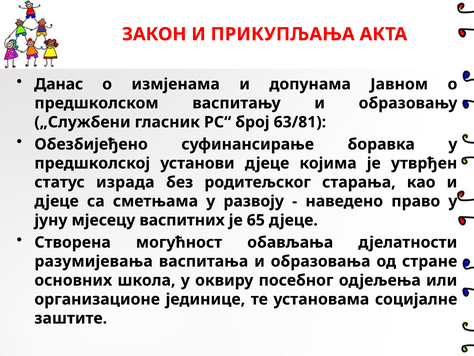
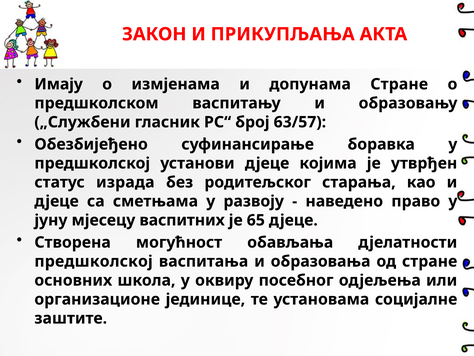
Данас: Данас -> Имају (59, 84)
допунама Јавном: Јавном -> Стране (399, 84)
63/81: 63/81 -> 63/57 (300, 122)
разумијевања: разумијевања -> предшколској (94, 261)
